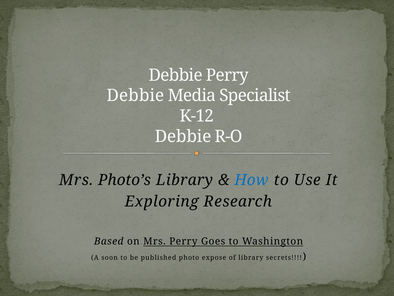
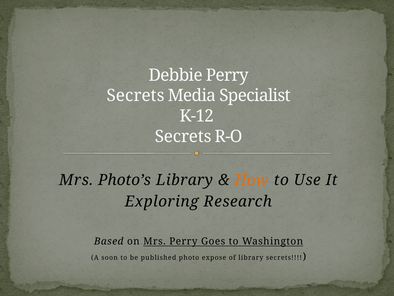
Debbie: Debbie -> Secrets (136, 95)
Debbie: Debbie -> Secrets (183, 136)
How colour: blue -> orange (252, 180)
